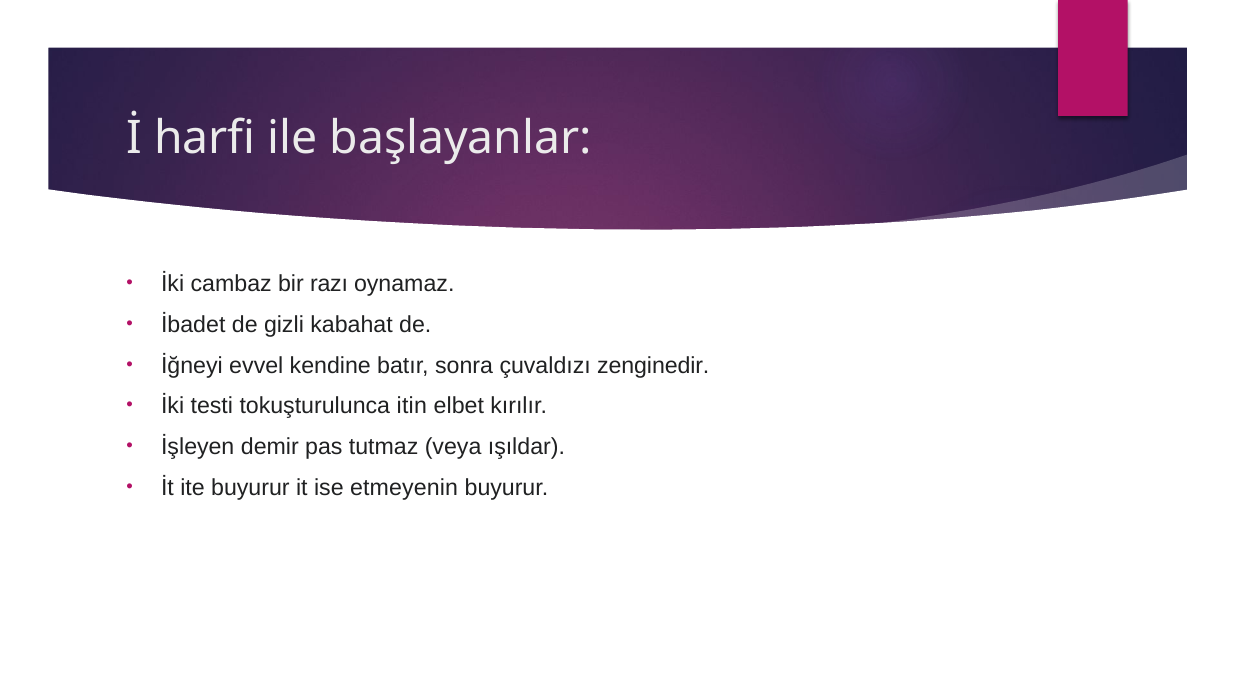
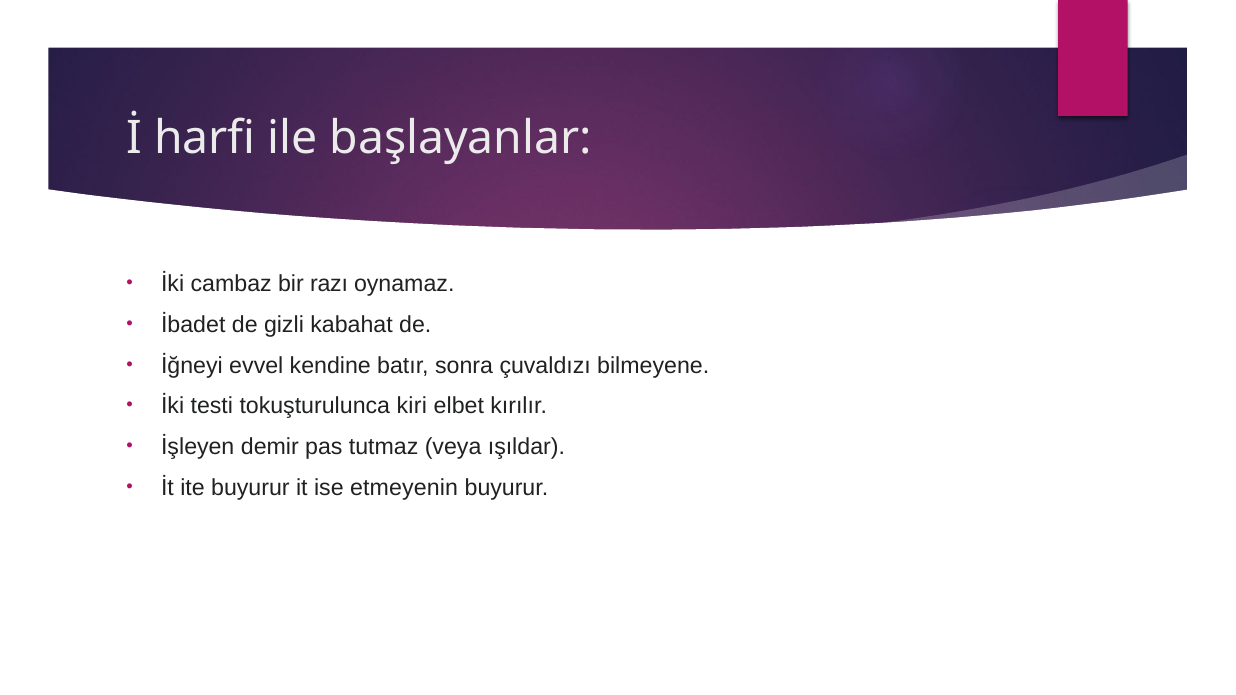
zenginedir: zenginedir -> bilmeyene (653, 365)
itin: itin -> kiri (412, 406)
